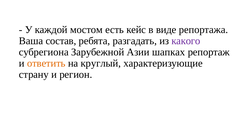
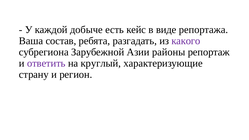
мостом: мостом -> добыче (86, 30)
шапках: шапках -> районы (169, 52)
ответить colour: orange -> purple (46, 63)
